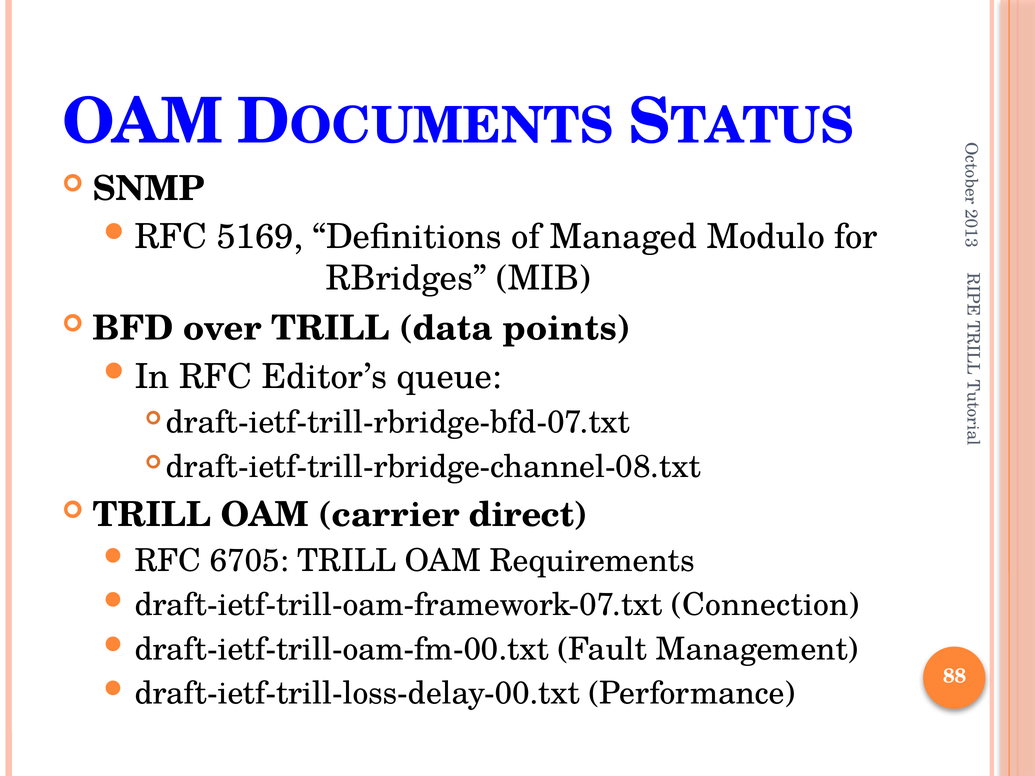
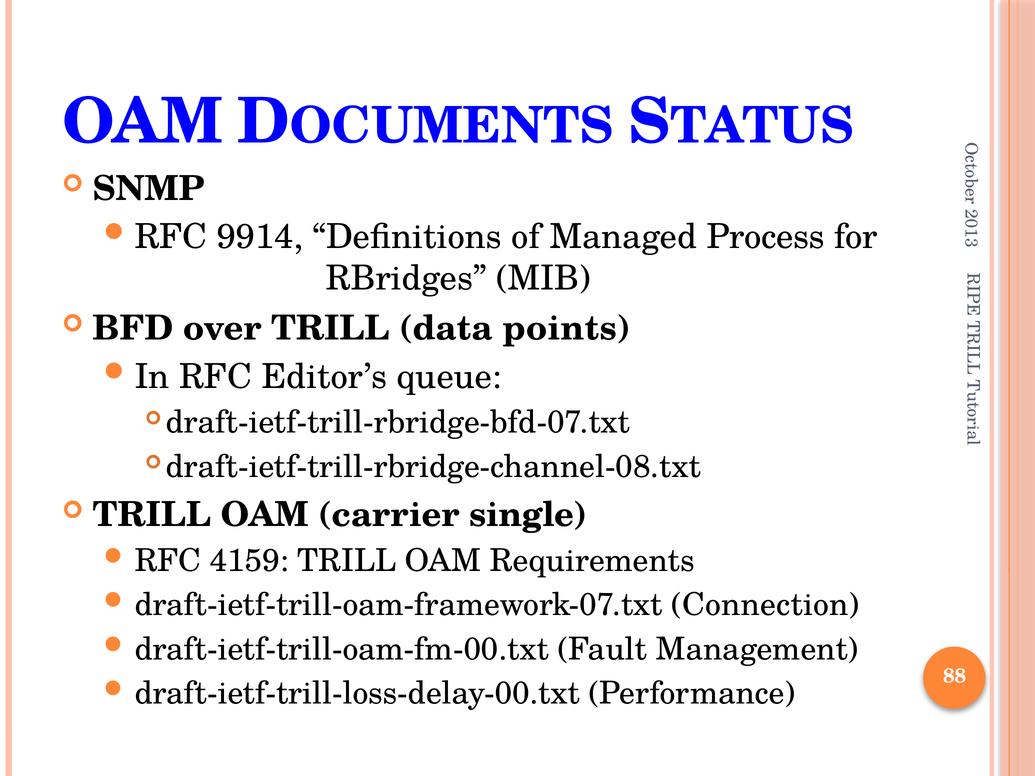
5169: 5169 -> 9914 (260, 237)
Modulo: Modulo -> Process (766, 237)
direct: direct -> single (528, 515)
6705: 6705 -> 4159 (249, 561)
